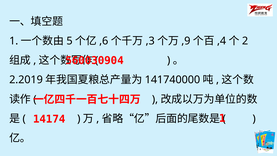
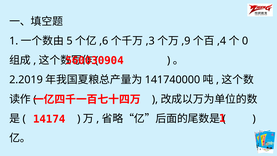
2: 2 -> 0 (245, 41)
